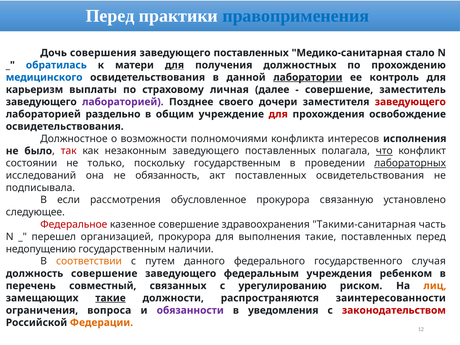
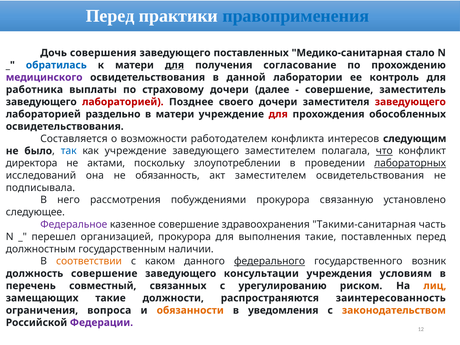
должностных: должностных -> согласование (300, 65)
медицинского colour: blue -> purple (44, 77)
лаборатории underline: present -> none (308, 77)
карьеризм: карьеризм -> работника (34, 90)
страховому личная: личная -> дочери (229, 90)
лабораторией colour: purple -> red (123, 102)
в общим: общим -> матери (175, 114)
освобождение: освобождение -> обособленных (408, 114)
Должностное: Должностное -> Составляется (74, 139)
полномочиями: полномочиями -> работодателем (229, 139)
исполнения: исполнения -> следующим (415, 139)
так colour: red -> blue (69, 151)
как незаконным: незаконным -> учреждение (136, 151)
поставленных: поставленных -> заместителем (280, 151)
состоянии: состоянии -> директора (32, 163)
только: только -> актами (106, 163)
поскольку государственным: государственным -> злоупотреблении (237, 163)
акт поставленных: поставленных -> заместителем (271, 175)
если: если -> него (69, 200)
обусловленное: обусловленное -> побуждениями (209, 200)
Федеральное colour: red -> purple (74, 224)
недопущению: недопущению -> должностным (41, 249)
путем: путем -> каком (160, 261)
федерального underline: none -> present (270, 261)
случая: случая -> возник (429, 261)
федеральным: федеральным -> консультации (261, 274)
ребенком: ребенком -> условиям (406, 274)
такие underline: present -> none (111, 298)
заинтересованности: заинтересованности -> заинтересованность (391, 298)
обязанности colour: purple -> orange (190, 310)
законодательством colour: red -> orange (394, 310)
Федерации colour: orange -> purple (101, 323)
